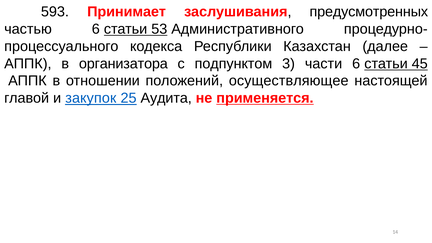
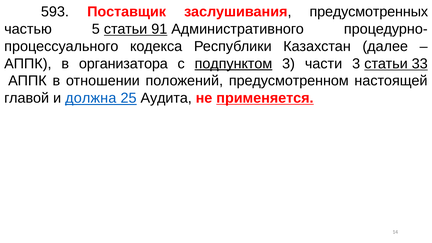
Принимает: Принимает -> Поставщик (127, 12)
частью 6: 6 -> 5 (96, 29)
53: 53 -> 91 (159, 29)
подпунктом underline: none -> present (233, 64)
части 6: 6 -> 3 (356, 64)
45: 45 -> 33 (420, 64)
осуществляющее: осуществляющее -> предусмотренном (289, 81)
закупок: закупок -> должна (91, 98)
